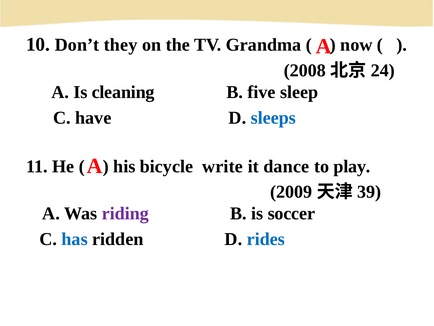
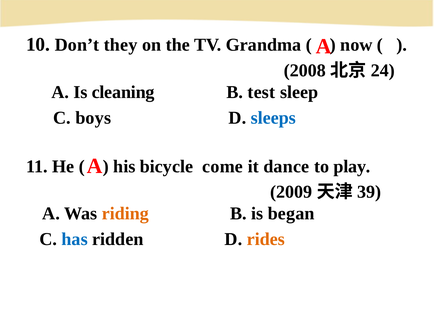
five: five -> test (261, 92)
have: have -> boys (93, 118)
write: write -> come (223, 166)
riding colour: purple -> orange (125, 213)
soccer: soccer -> began (291, 213)
rides colour: blue -> orange (266, 239)
